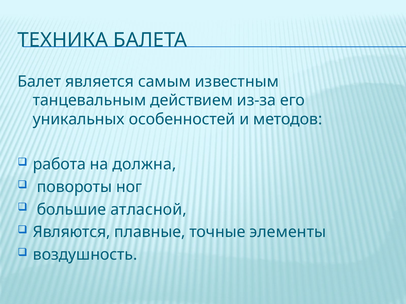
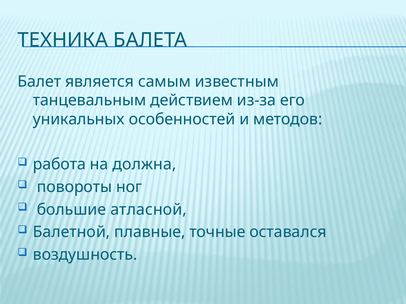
Являются: Являются -> Балетной (71, 232)
элементы: элементы -> оставался (288, 232)
